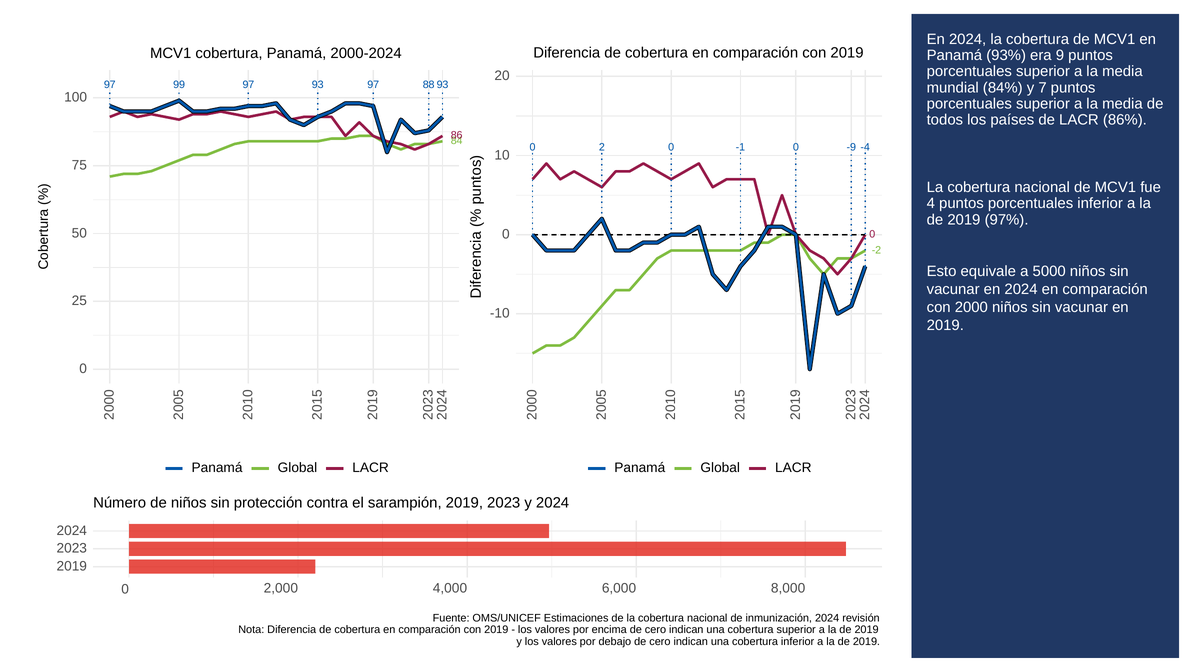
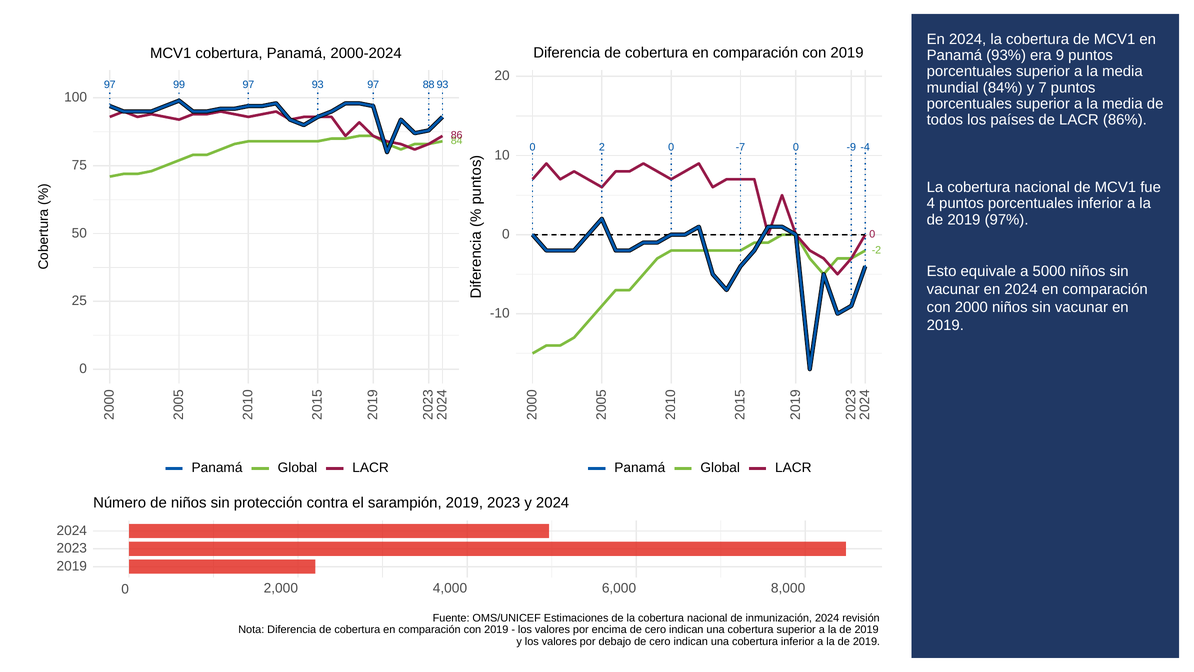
-1: -1 -> -7 (740, 147)
